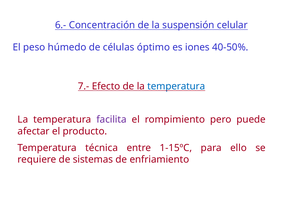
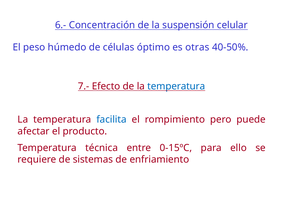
iones: iones -> otras (197, 47)
facilita colour: purple -> blue (111, 119)
1-15ºC: 1-15ºC -> 0-15ºC (176, 148)
